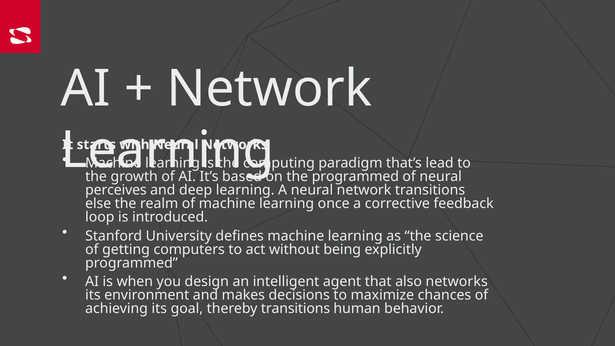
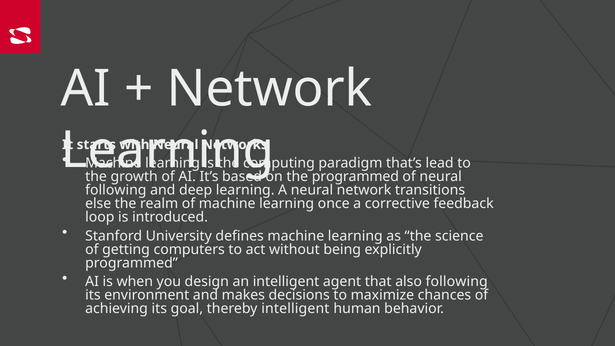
perceives: perceives -> following (116, 190)
also networks: networks -> following (457, 282)
thereby transitions: transitions -> intelligent (295, 309)
